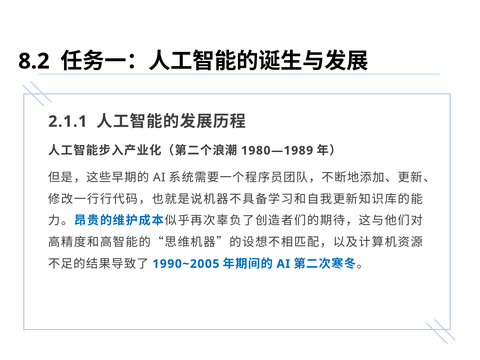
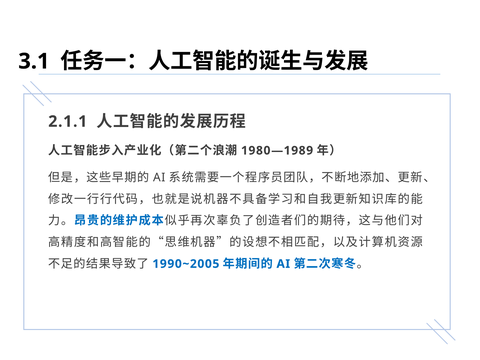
8.2: 8.2 -> 3.1 (34, 61)
